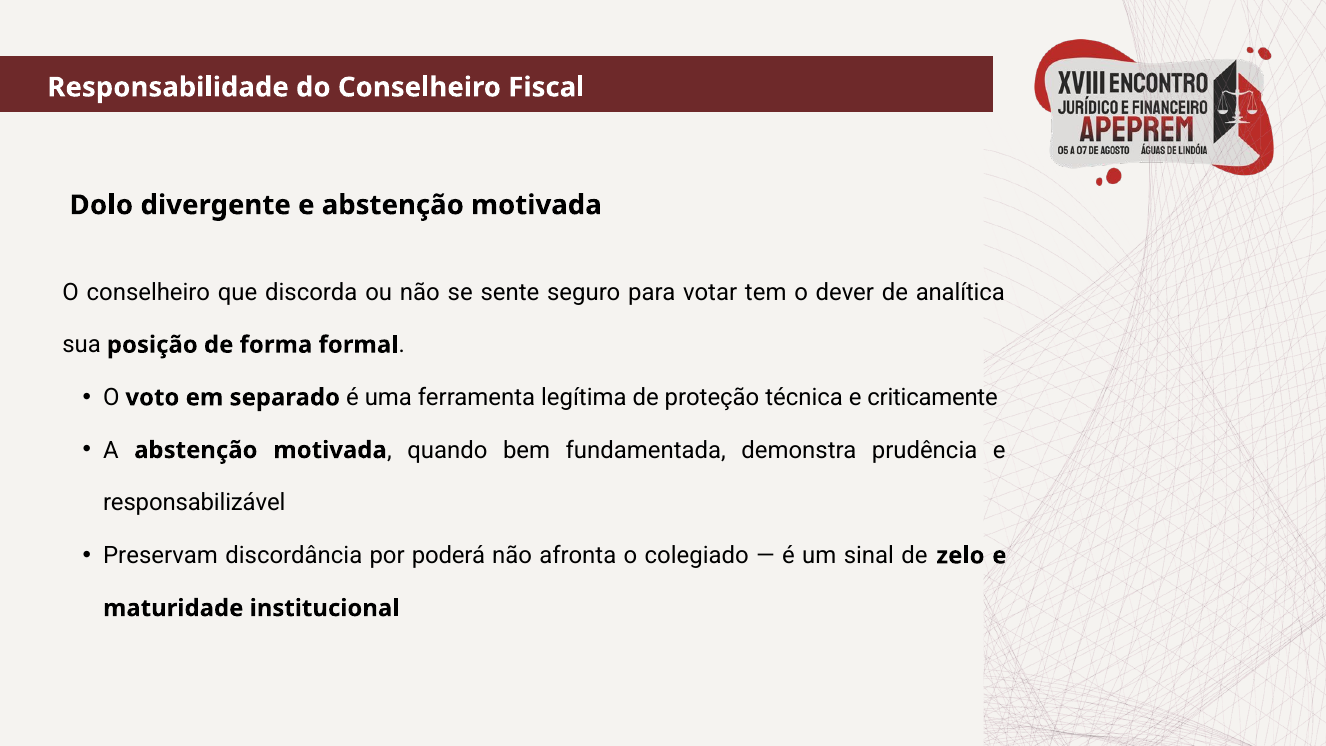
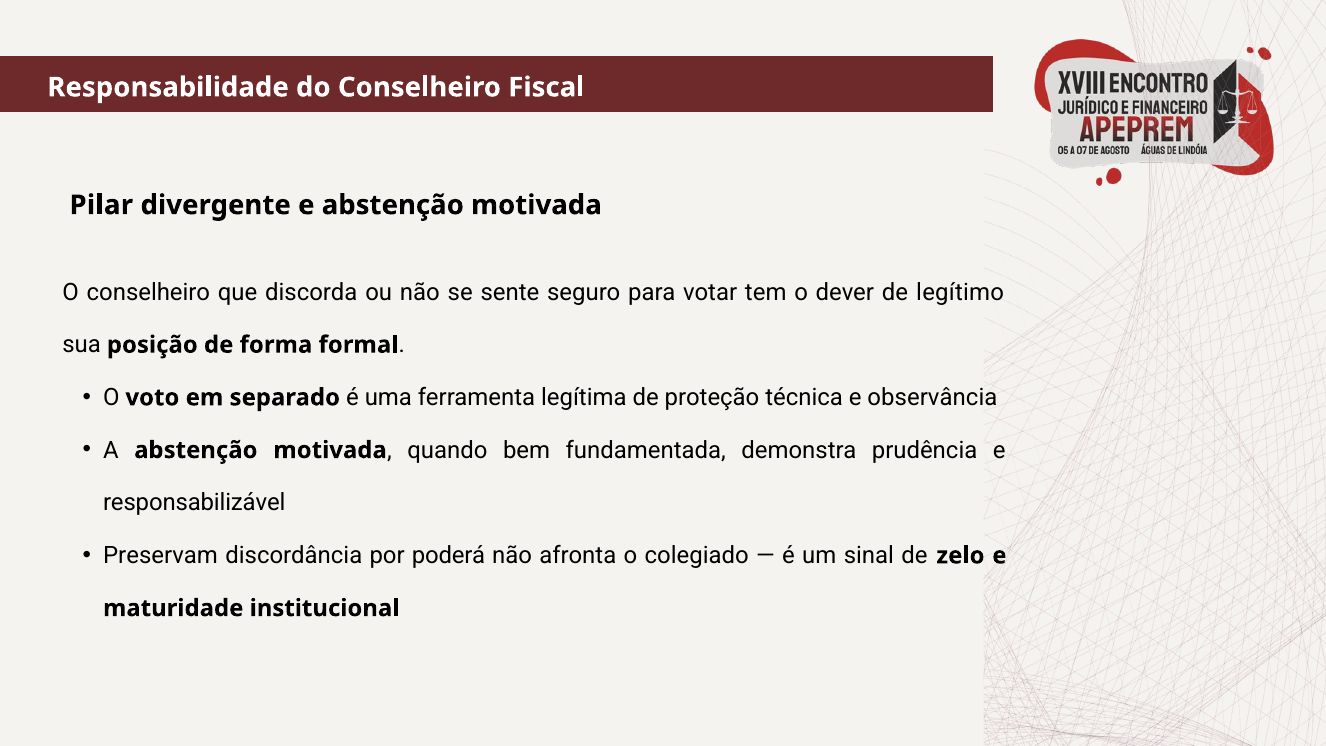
Dolo: Dolo -> Pilar (101, 205)
analítica: analítica -> legítimo (960, 292)
criticamente: criticamente -> observância (932, 397)
